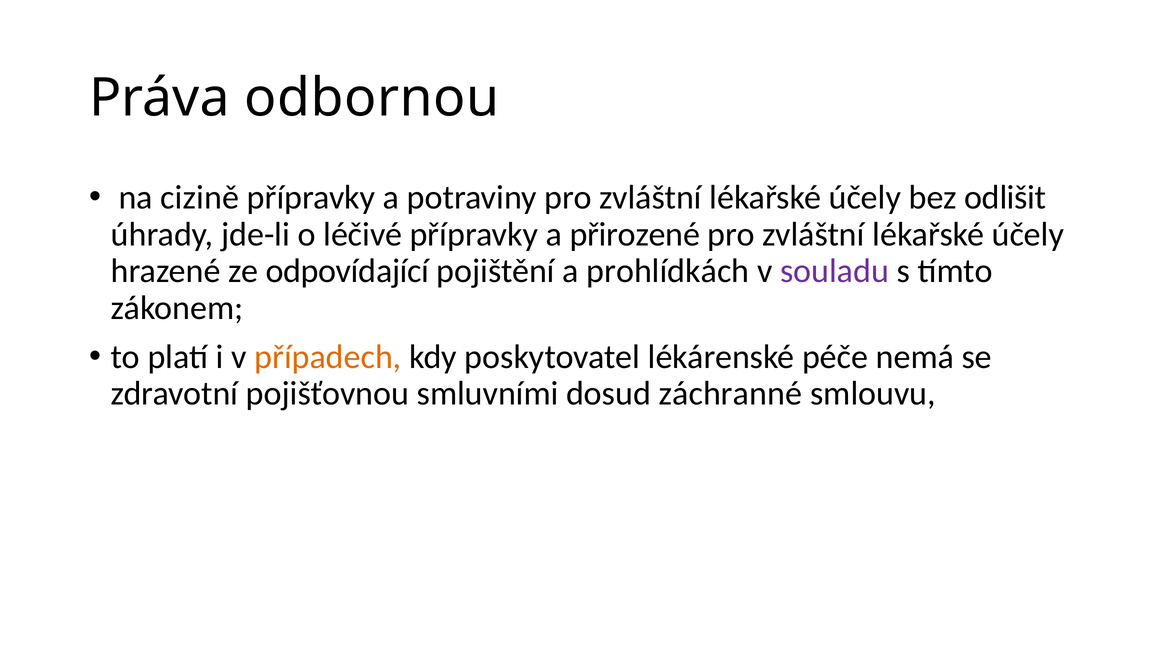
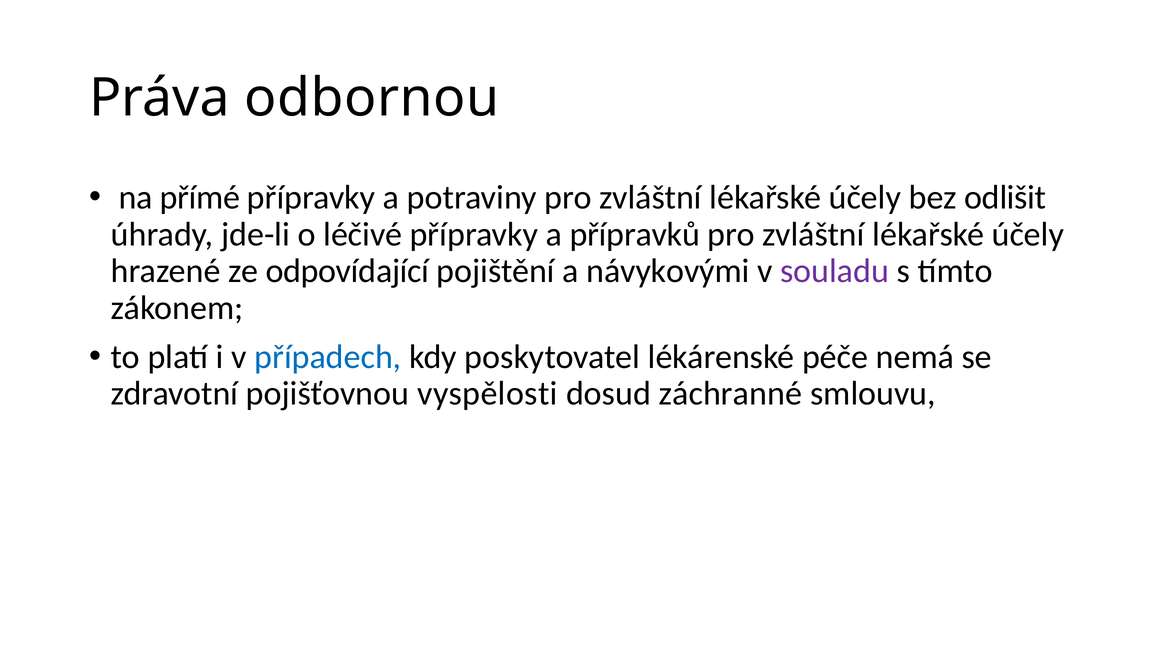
cizině: cizině -> přímé (200, 197)
přirozené: přirozené -> přípravků (635, 234)
prohlídkách: prohlídkách -> návykovými (668, 271)
případech colour: orange -> blue (328, 357)
smluvními: smluvními -> vyspělosti (487, 394)
